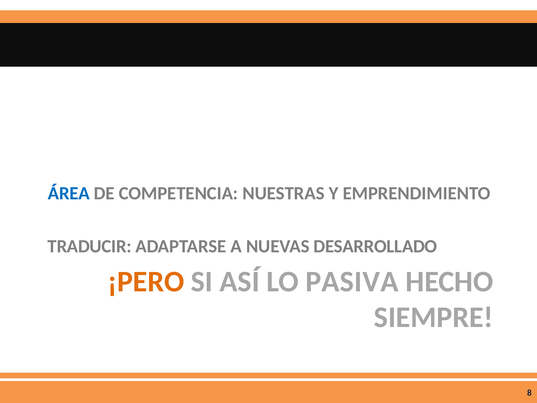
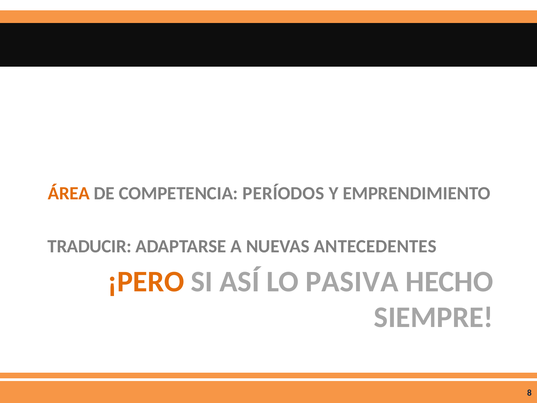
ÁREA colour: blue -> orange (69, 193)
NUESTRAS: NUESTRAS -> PERÍODOS (283, 193)
DESARROLLADO: DESARROLLADO -> ANTECEDENTES (375, 246)
